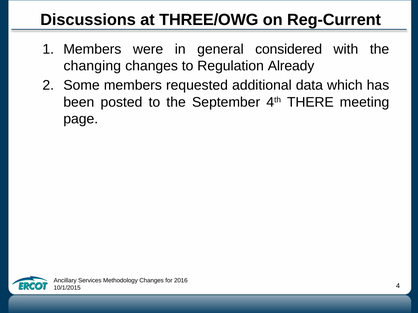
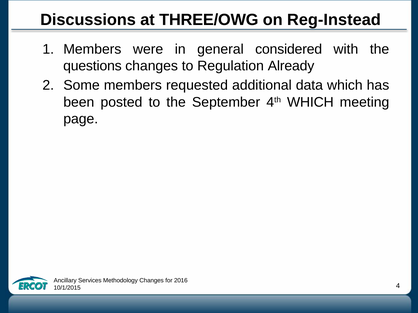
Reg-Current: Reg-Current -> Reg-Instead (334, 20)
changing: changing -> questions (92, 66)
4th THERE: THERE -> WHICH (310, 102)
